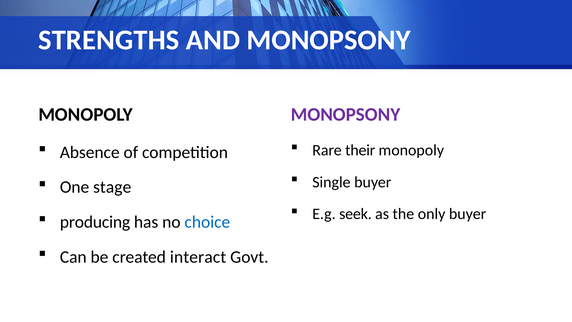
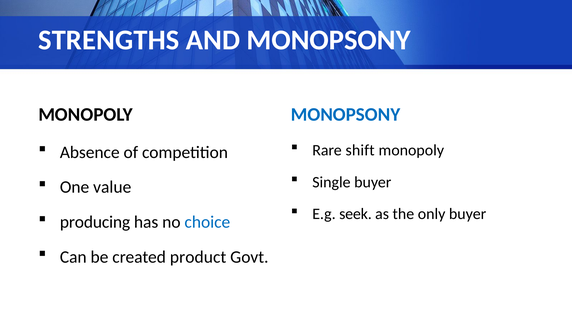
MONOPSONY colour: purple -> blue (346, 115)
their: their -> shift (360, 150)
stage: stage -> value (112, 187)
interact: interact -> product (198, 257)
